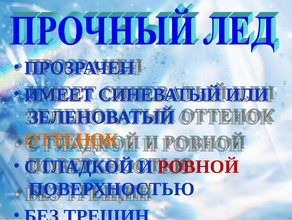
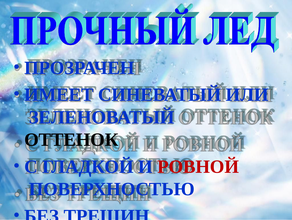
ОТТЕНОК colour: orange -> black (71, 139)
